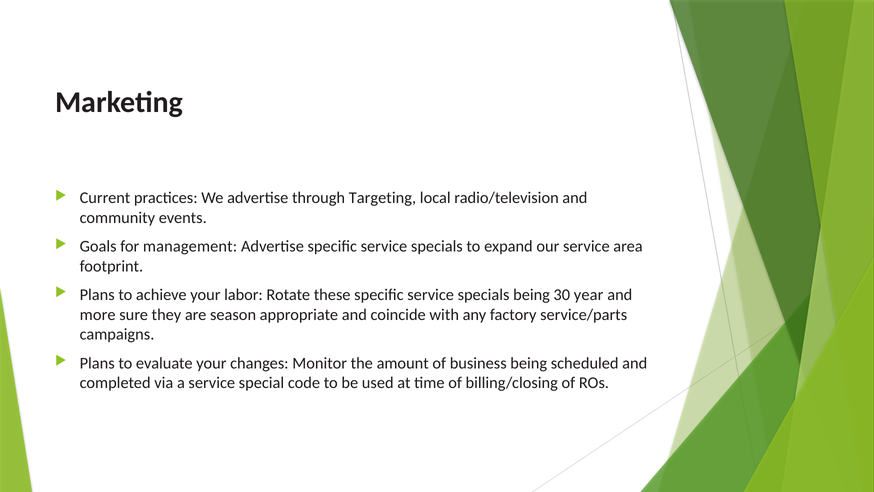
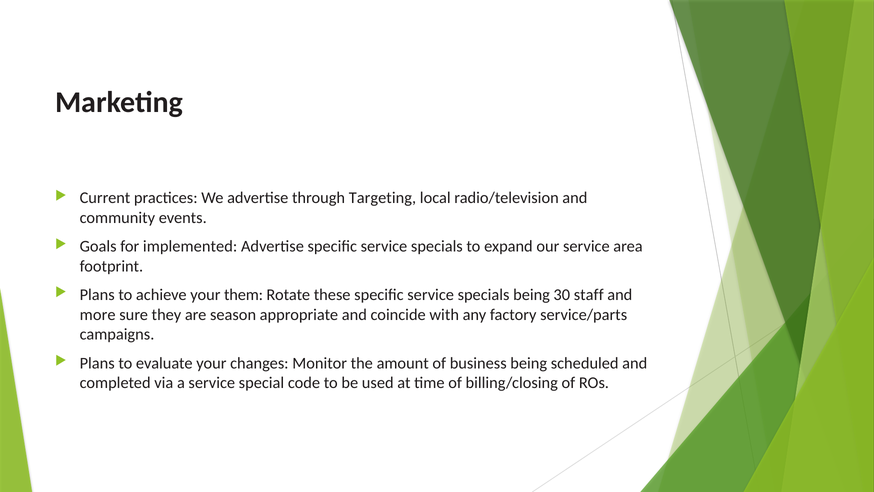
management: management -> implemented (190, 246)
labor: labor -> them (244, 295)
year: year -> staff (589, 295)
